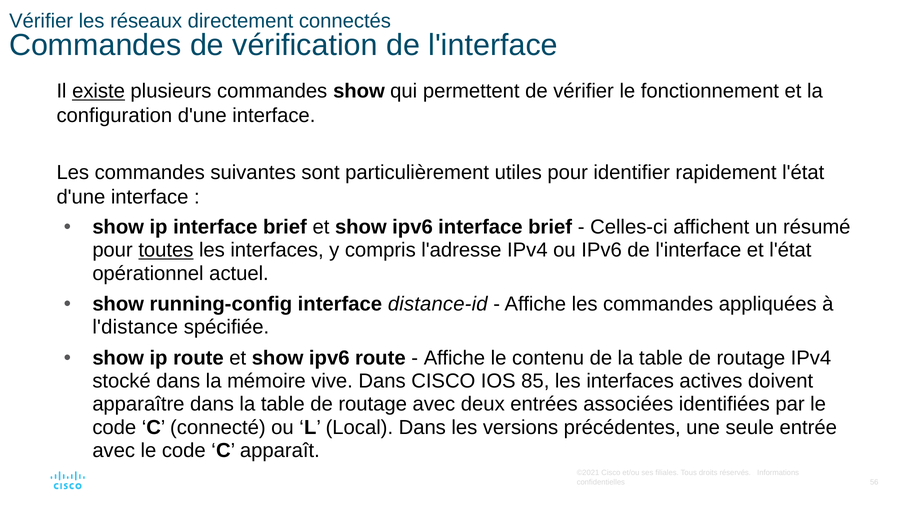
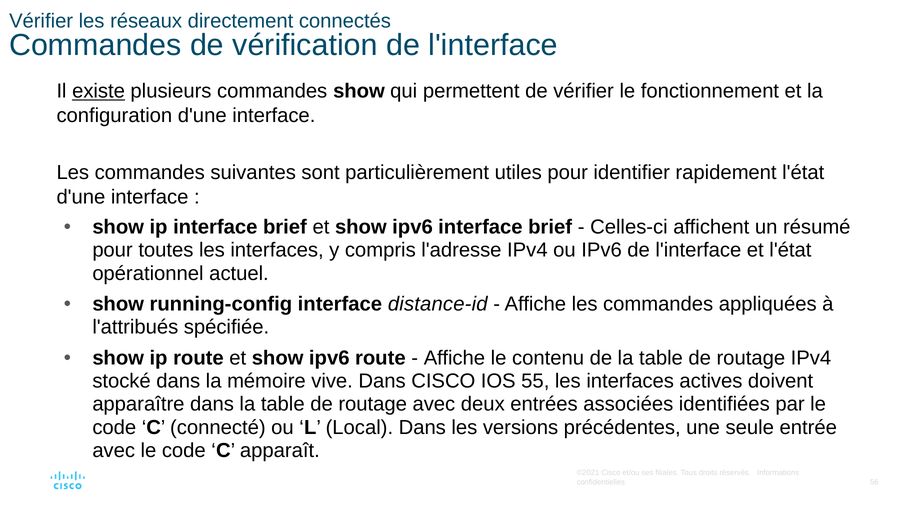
toutes underline: present -> none (166, 250)
l'distance: l'distance -> l'attribués (135, 327)
85: 85 -> 55 (535, 381)
